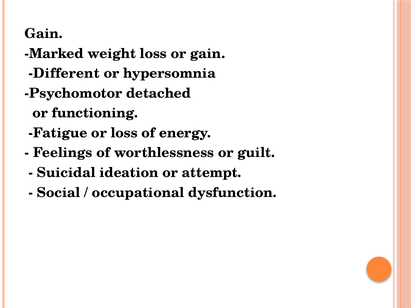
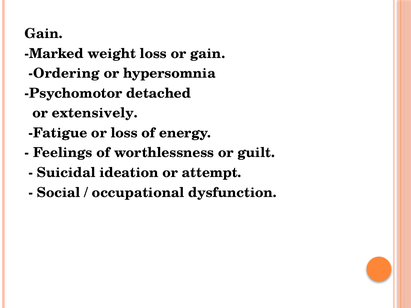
Different: Different -> Ordering (64, 73)
functioning: functioning -> extensively (95, 113)
